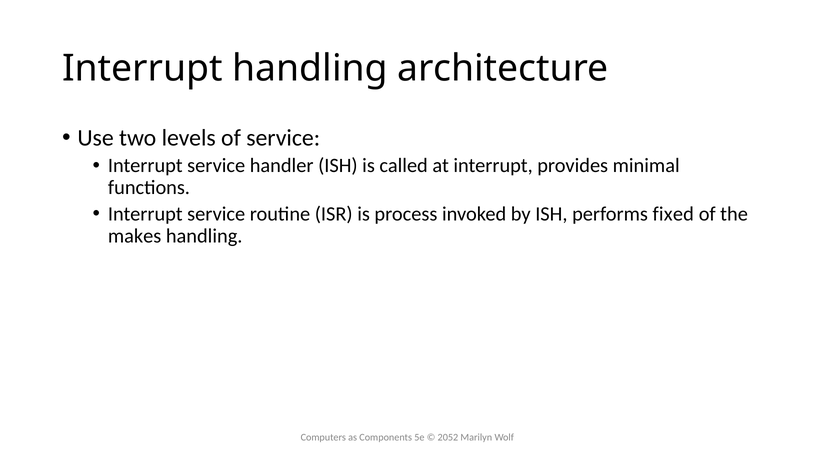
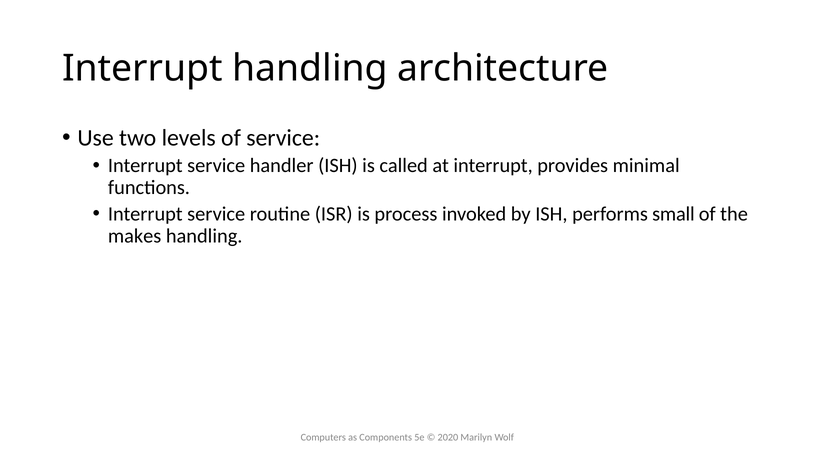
fixed: fixed -> small (673, 214)
2052: 2052 -> 2020 (448, 438)
